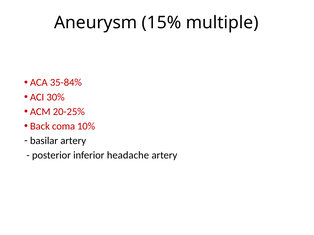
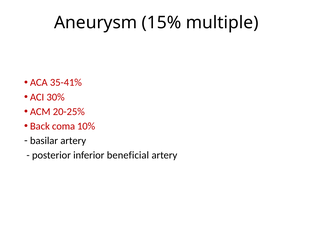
35-84%: 35-84% -> 35-41% (66, 83)
headache: headache -> beneficial (128, 156)
